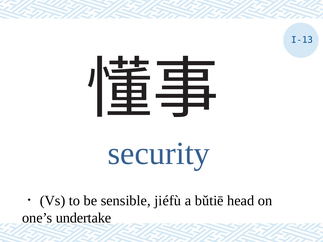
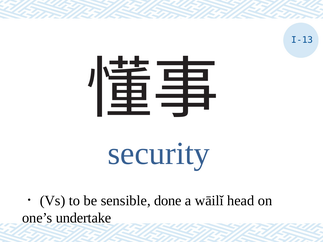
jiéfù: jiéfù -> done (168, 201)
bǔtiē: bǔtiē -> wāilǐ (209, 201)
